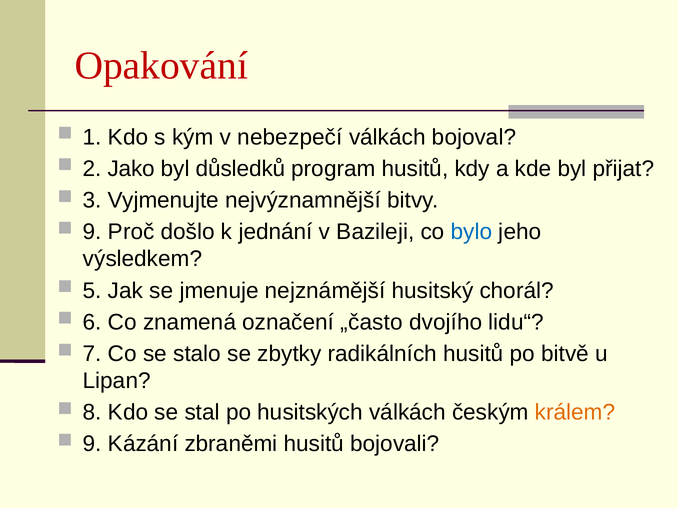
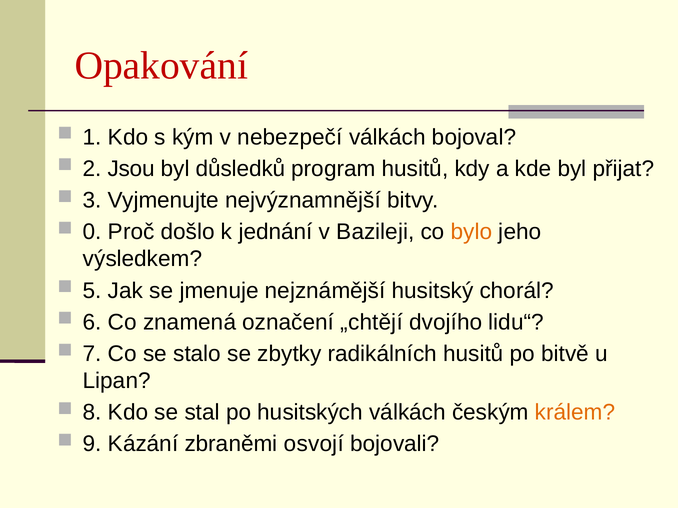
Jako: Jako -> Jsou (131, 169)
9: 9 -> 0 (92, 232)
bylo colour: blue -> orange (471, 232)
„často: „často -> „chtějí (372, 322)
zbraněmi husitů: husitů -> osvojí (314, 444)
